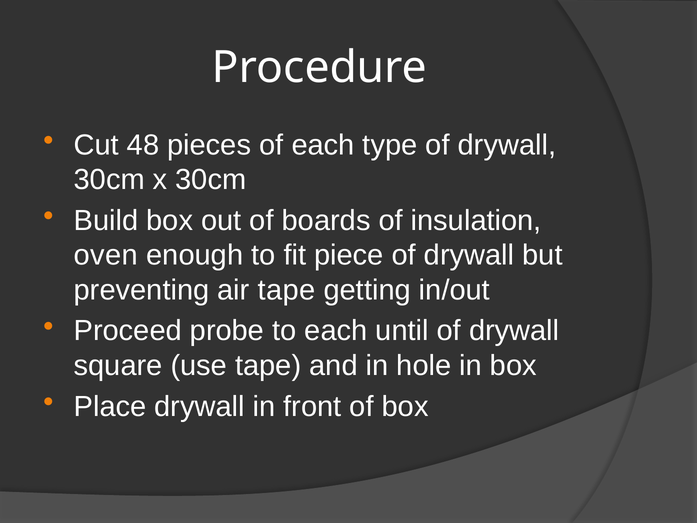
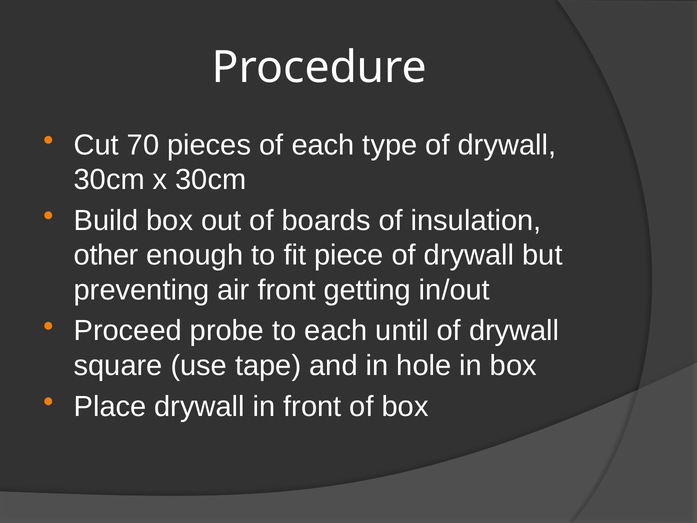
48: 48 -> 70 (143, 145)
oven: oven -> other (106, 255)
air tape: tape -> front (287, 290)
